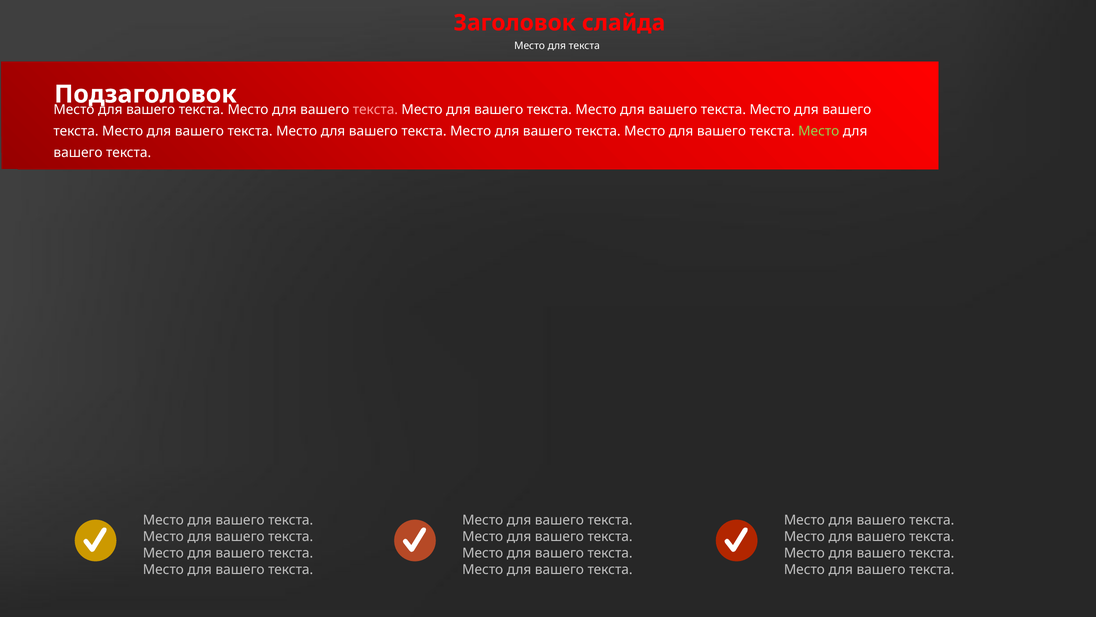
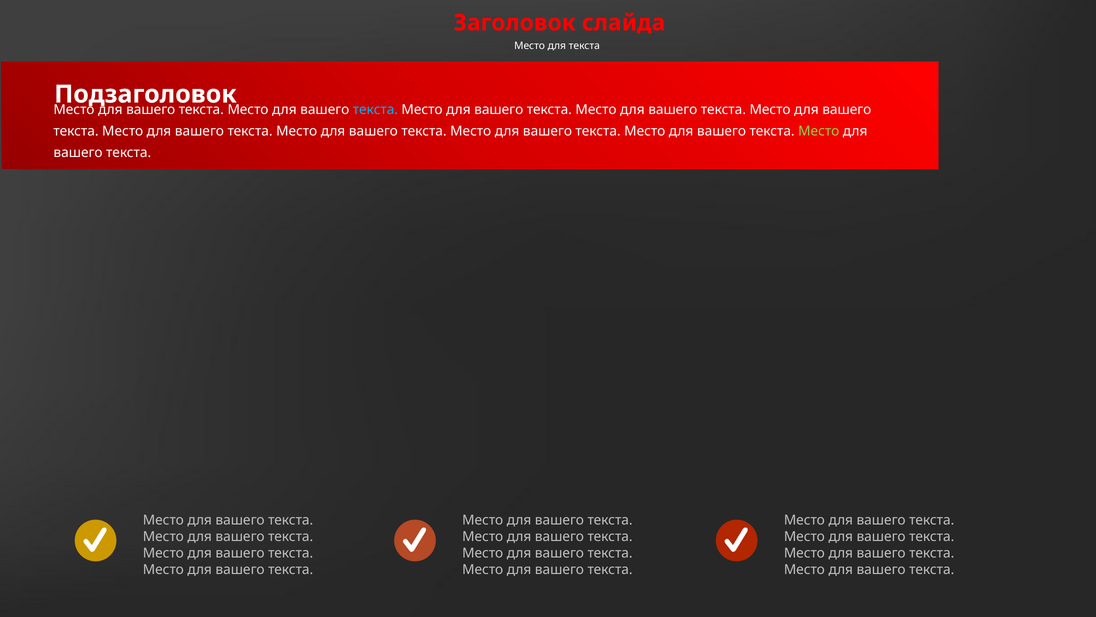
текста colour: pink -> light blue (375, 110)
